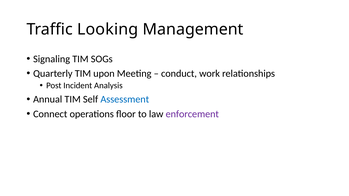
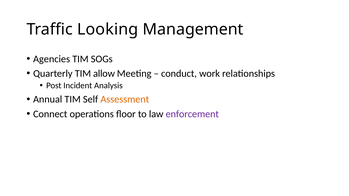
Signaling: Signaling -> Agencies (52, 59)
upon: upon -> allow (104, 74)
Assessment colour: blue -> orange (125, 100)
